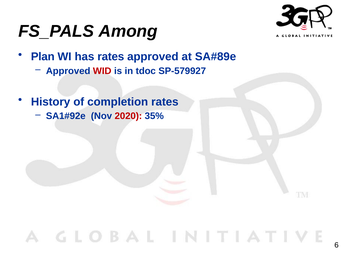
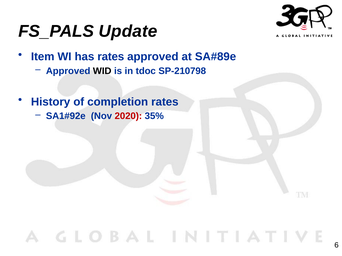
Among: Among -> Update (128, 31)
Plan: Plan -> Item (43, 57)
WID colour: red -> black (102, 71)
SP-579927: SP-579927 -> SP-210798 (182, 71)
